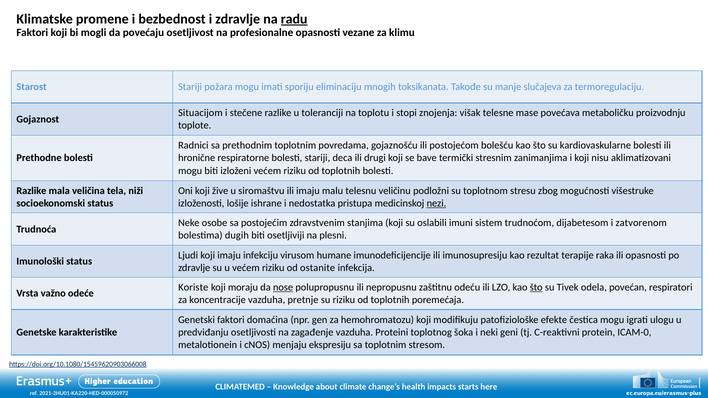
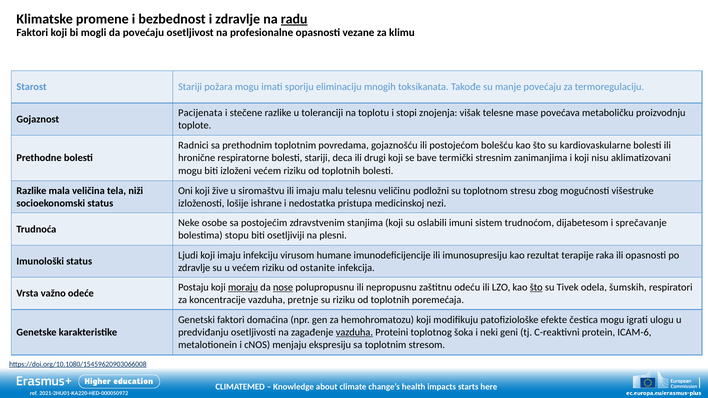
manje slučajeva: slučajeva -> povećaju (542, 87)
Situacijom: Situacijom -> Pacijenata (200, 113)
nezi underline: present -> none (436, 203)
zatvorenom: zatvorenom -> sprečavanje (641, 223)
dugih: dugih -> stopu (237, 236)
Koriste: Koriste -> Postaju (193, 287)
moraju underline: none -> present (243, 287)
povećan: povećan -> šumskih (628, 287)
vazduha underline: none -> present (354, 333)
ICAM-0: ICAM-0 -> ICAM-6 (634, 333)
